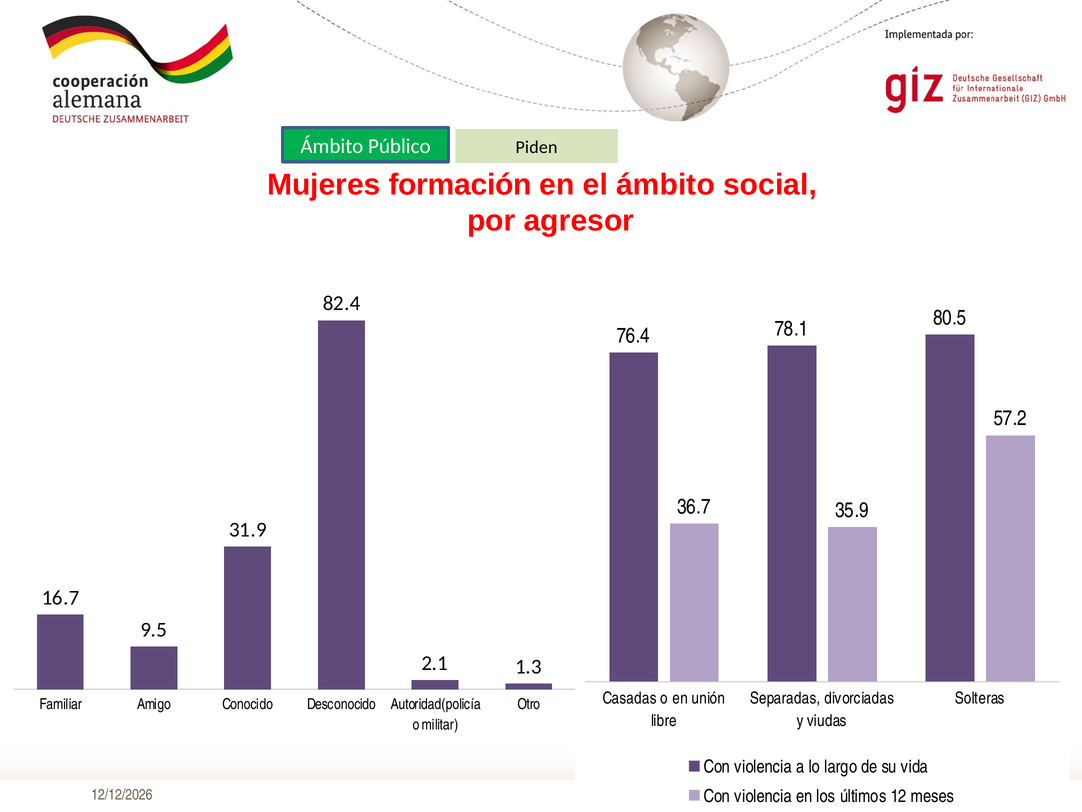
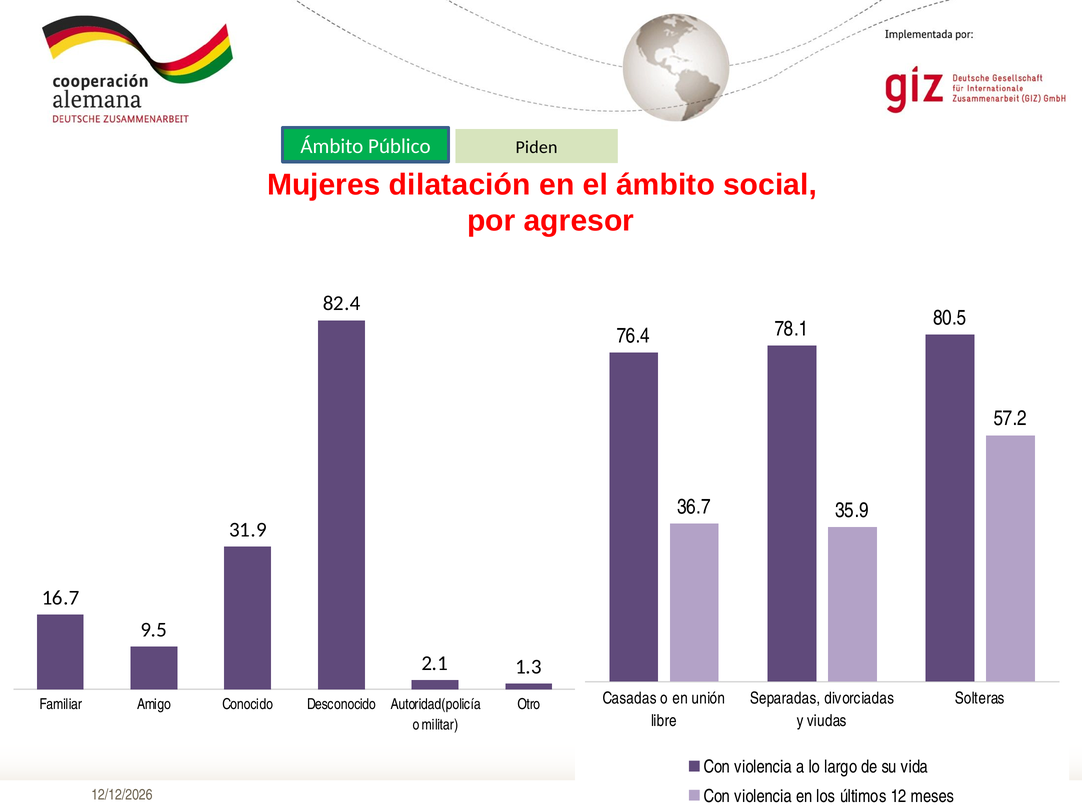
formación: formación -> dilatación (460, 185)
